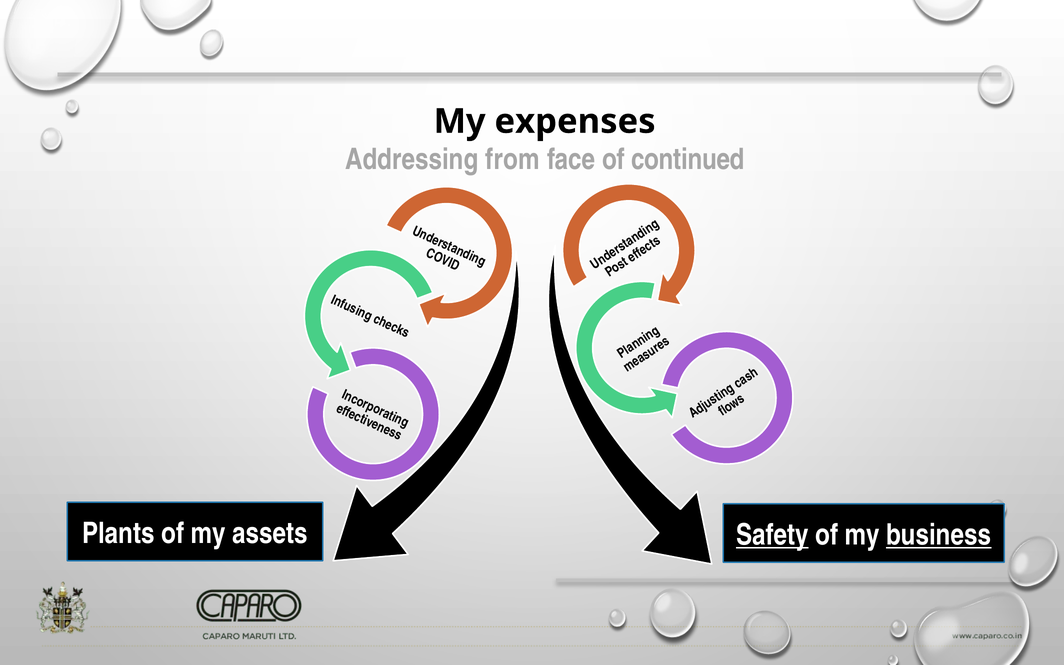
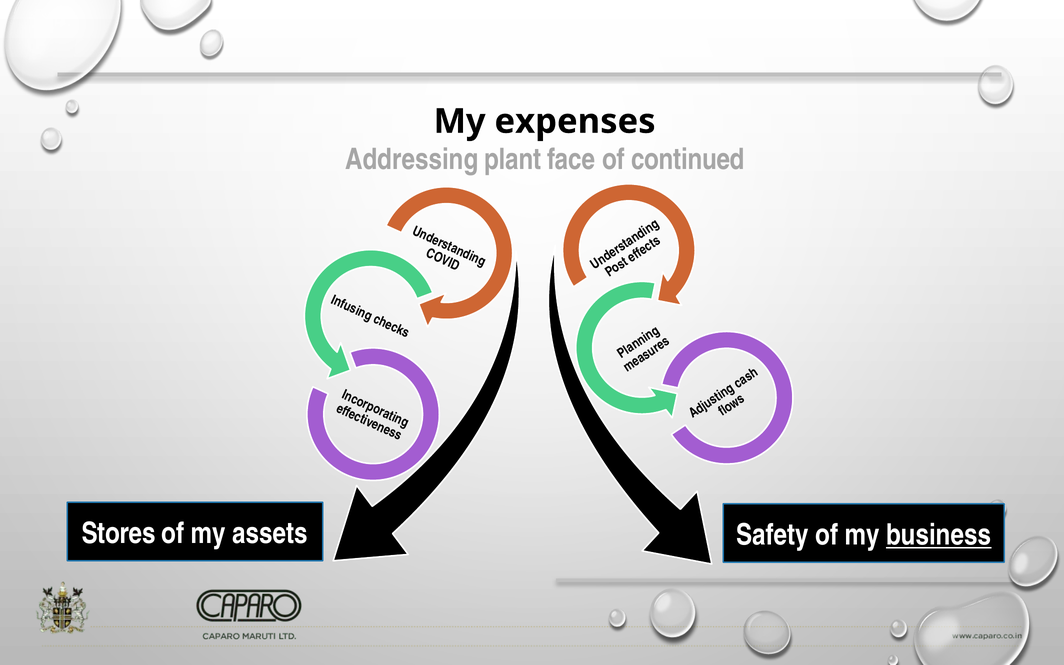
from: from -> plant (513, 160)
Plants: Plants -> Stores (119, 533)
Safety underline: present -> none (772, 535)
